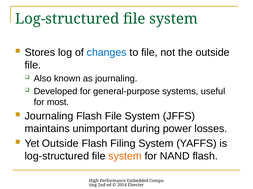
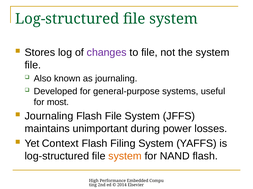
changes colour: blue -> purple (107, 53)
the outside: outside -> system (213, 53)
Yet Outside: Outside -> Context (60, 144)
